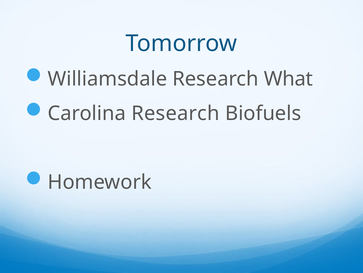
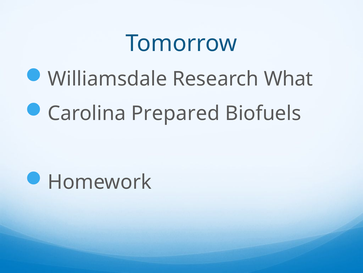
Carolina Research: Research -> Prepared (175, 113)
